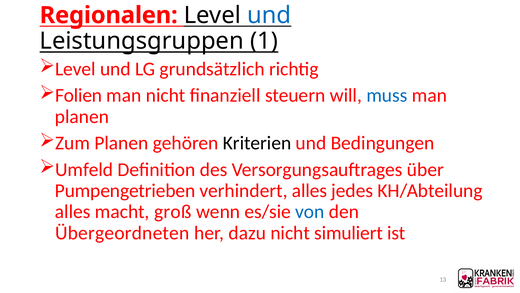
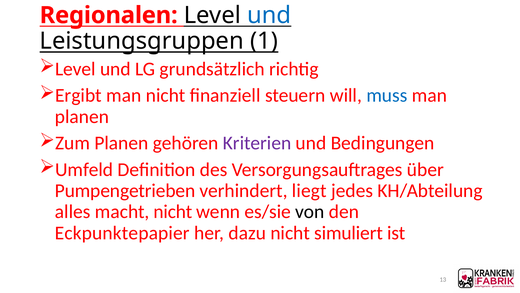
Folien: Folien -> Ergibt (78, 95)
Kriterien colour: black -> purple (257, 143)
verhindert alles: alles -> liegt (309, 190)
macht groß: groß -> nicht (173, 212)
von colour: blue -> black (310, 212)
Übergeordneten: Übergeordneten -> Eckpunktepapier (122, 233)
